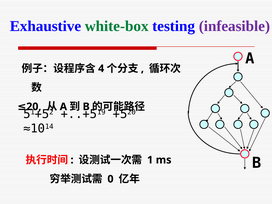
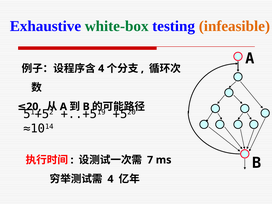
infeasible colour: purple -> orange (234, 26)
1: 1 -> 7 (150, 160)
0: 0 -> 4 (110, 179)
